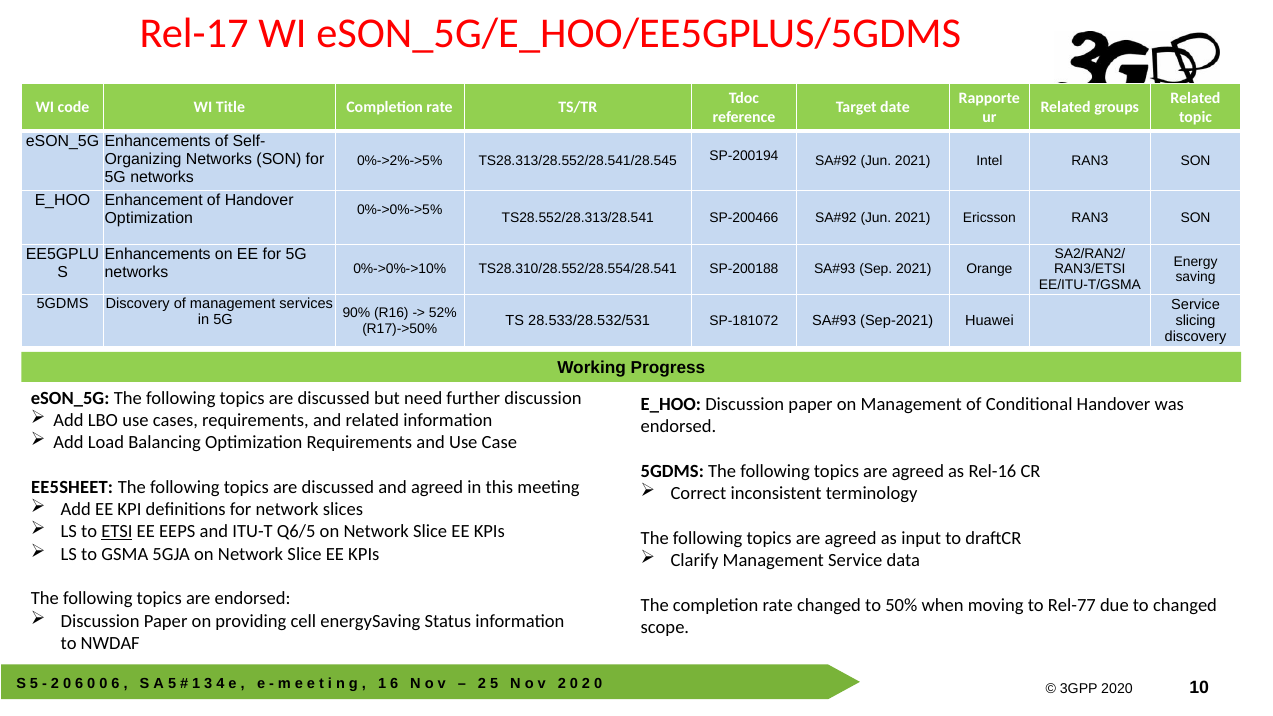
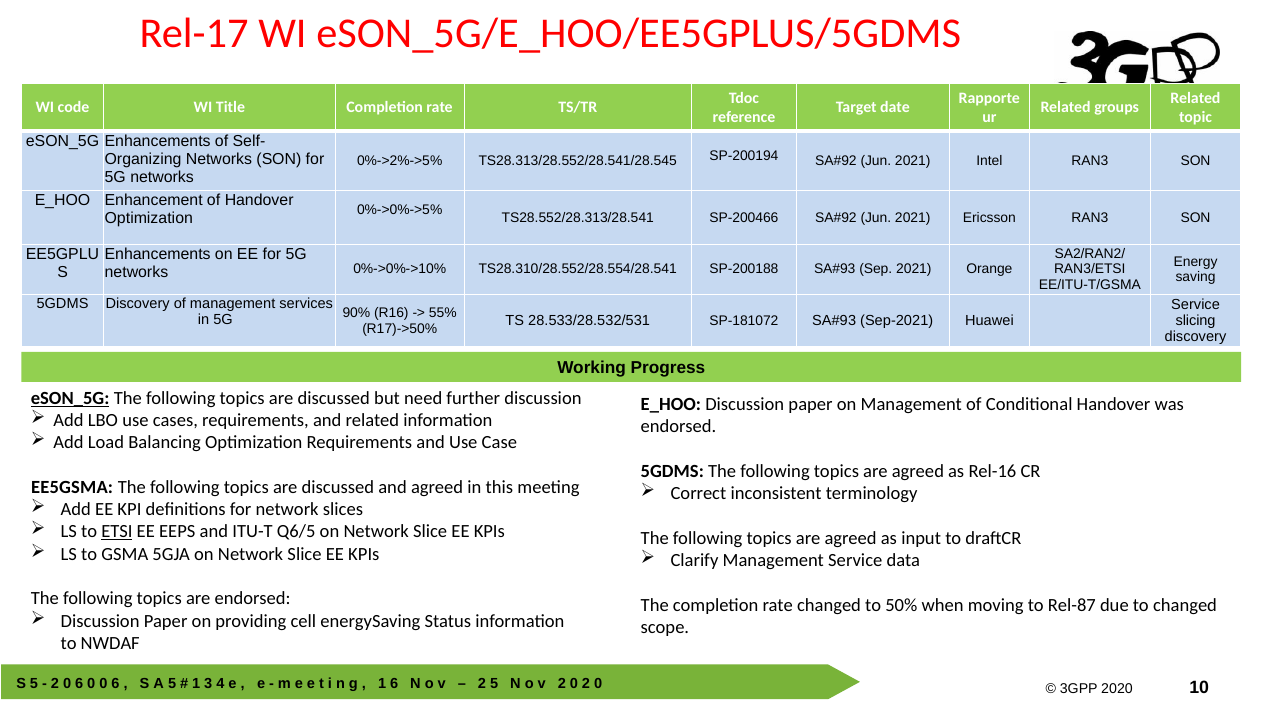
52%: 52% -> 55% (443, 313)
eSON_5G underline: none -> present (70, 398)
EE5SHEET: EE5SHEET -> EE5GSMA (72, 487)
Rel-77: Rel-77 -> Rel-87 (1072, 605)
